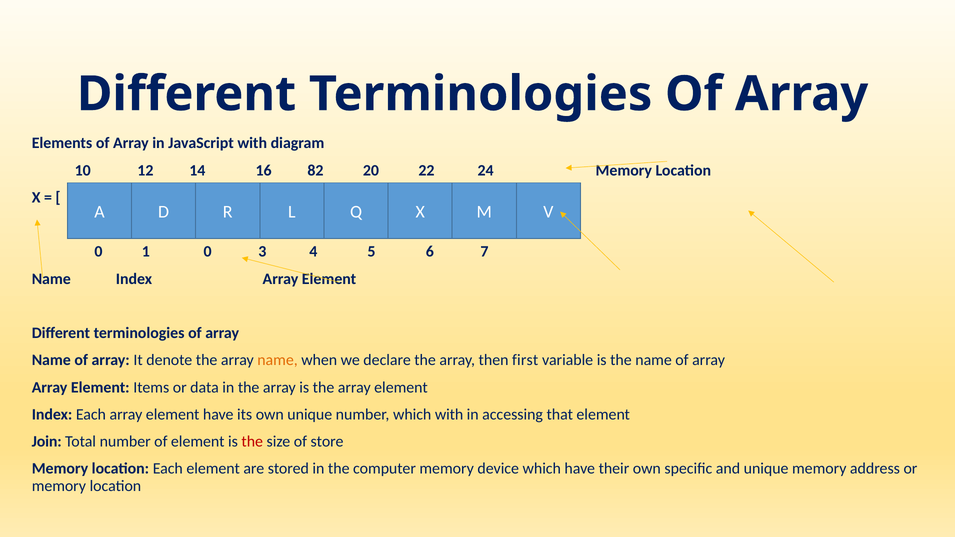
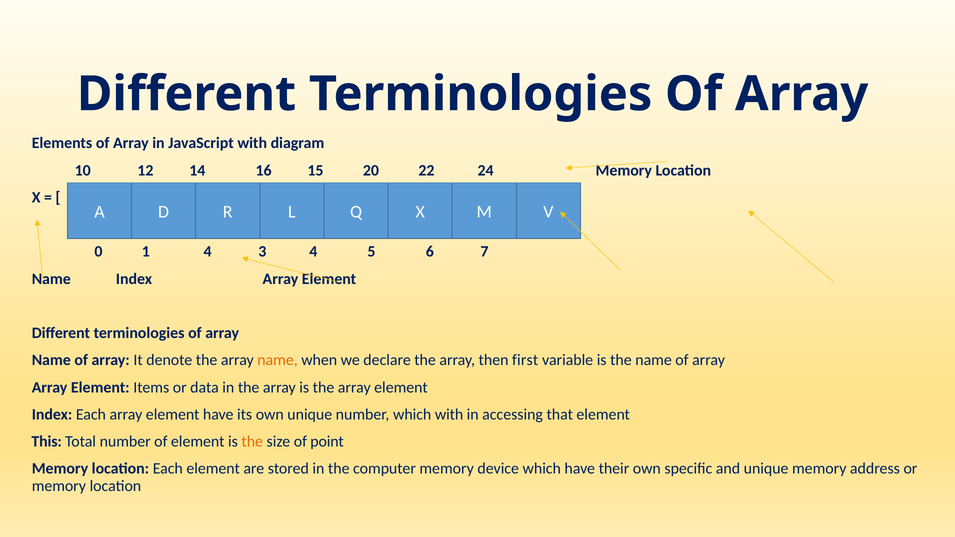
82: 82 -> 15 (315, 170)
1 0: 0 -> 4 (208, 252)
Join: Join -> This (47, 442)
the colour: red -> orange (252, 442)
store: store -> point (327, 442)
